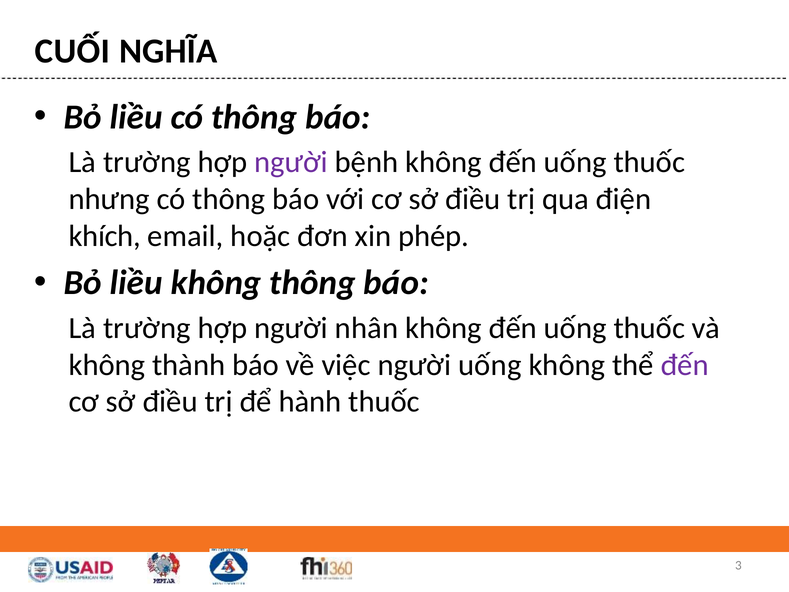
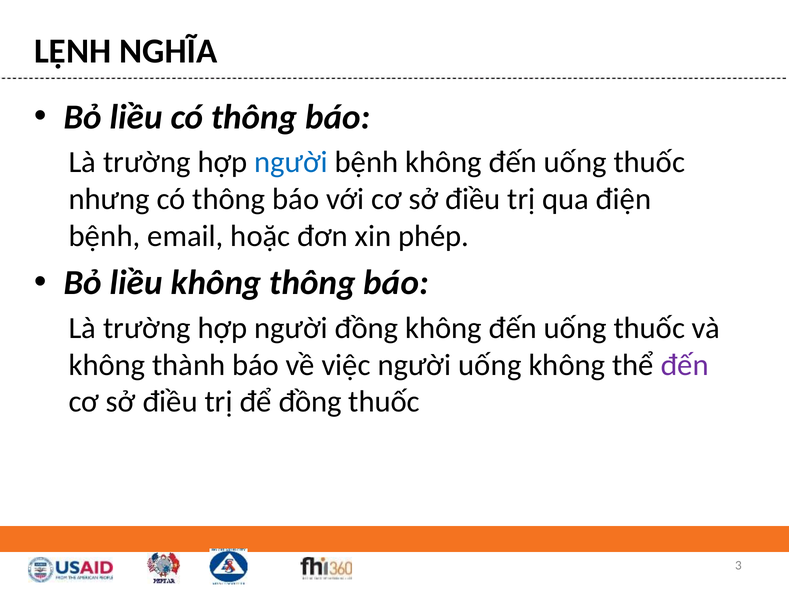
CUỐI: CUỐI -> LỆNH (73, 51)
người colour: purple -> blue (291, 162)
khích: khích -> bệnh (105, 236)
người nhân: nhân -> đồng (367, 328)
để hành: hành -> đồng (310, 402)
